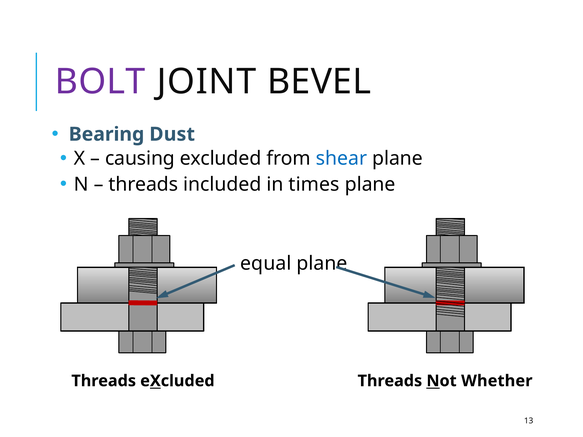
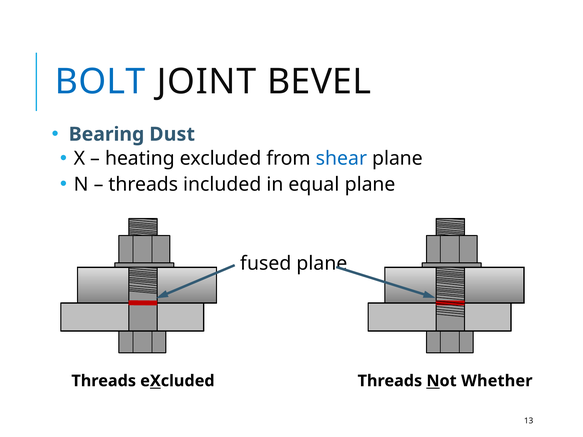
BOLT colour: purple -> blue (100, 82)
causing: causing -> heating (140, 159)
times: times -> equal (314, 184)
equal: equal -> fused (266, 263)
